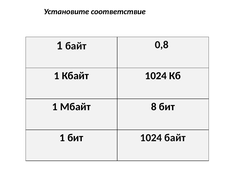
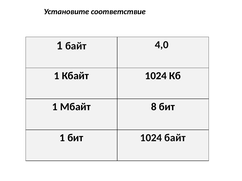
0,8: 0,8 -> 4,0 (162, 45)
